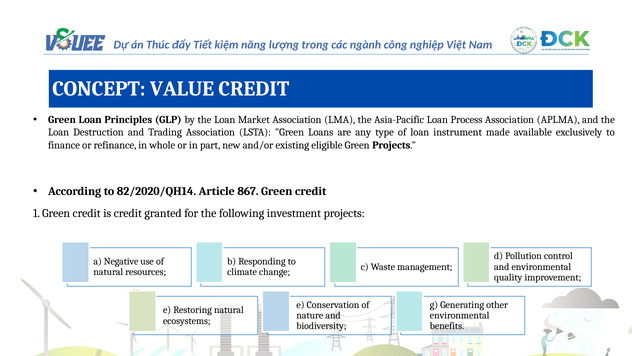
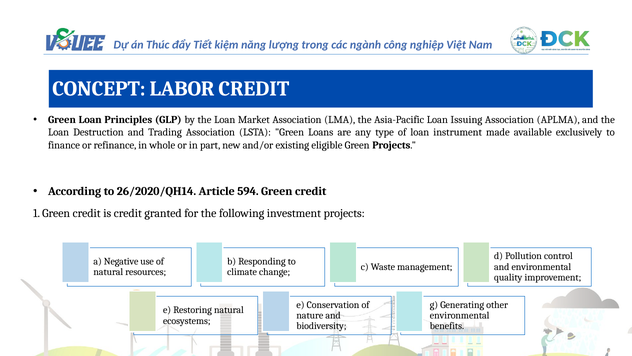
VALUE: VALUE -> LABOR (182, 88)
Process: Process -> Issuing (466, 120)
82/2020/QH14: 82/2020/QH14 -> 26/2020/QH14 (156, 191)
867: 867 -> 594 (248, 191)
